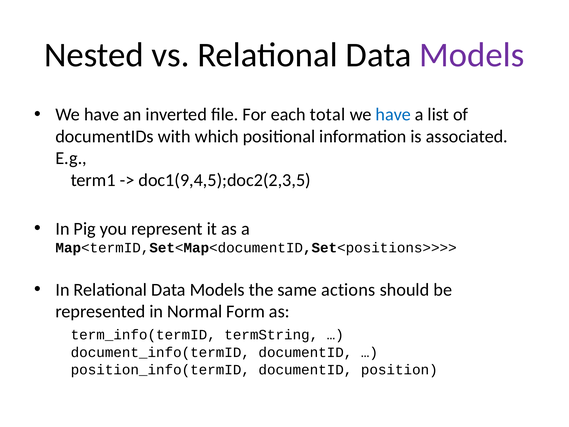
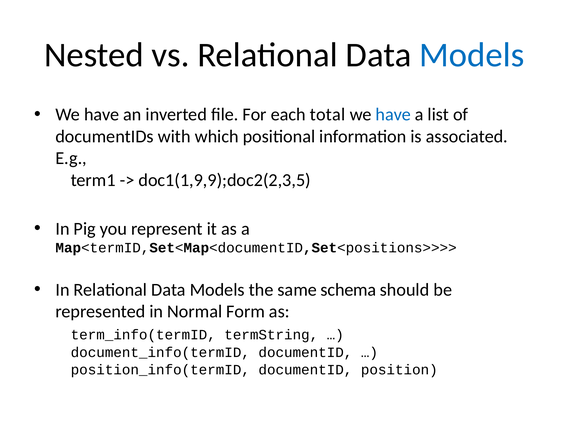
Models colour: purple -> blue (472, 55)
doc1(9,4,5);doc2(2,3,5: doc1(9,4,5);doc2(2,3,5 -> doc1(1,9,9);doc2(2,3,5 (225, 180)
actions: actions -> schema (348, 290)
